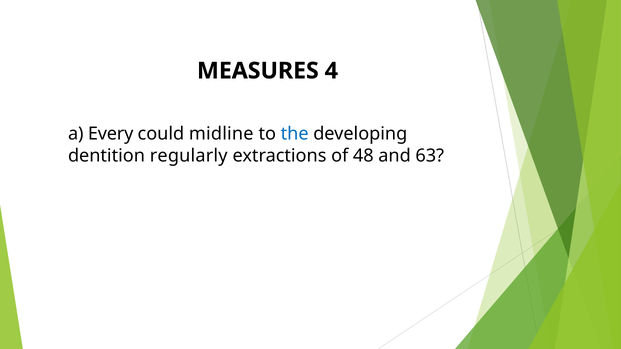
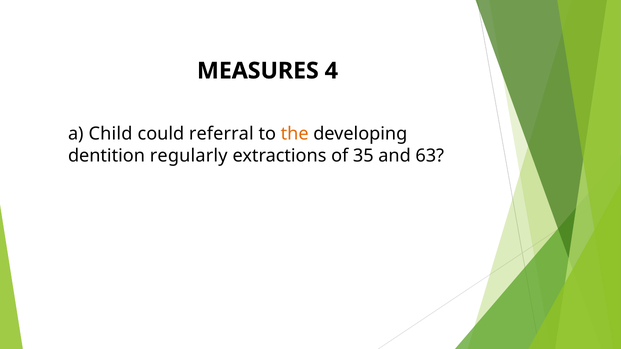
Every: Every -> Child (110, 134)
midline: midline -> referral (221, 134)
the colour: blue -> orange (295, 134)
48: 48 -> 35 (363, 156)
